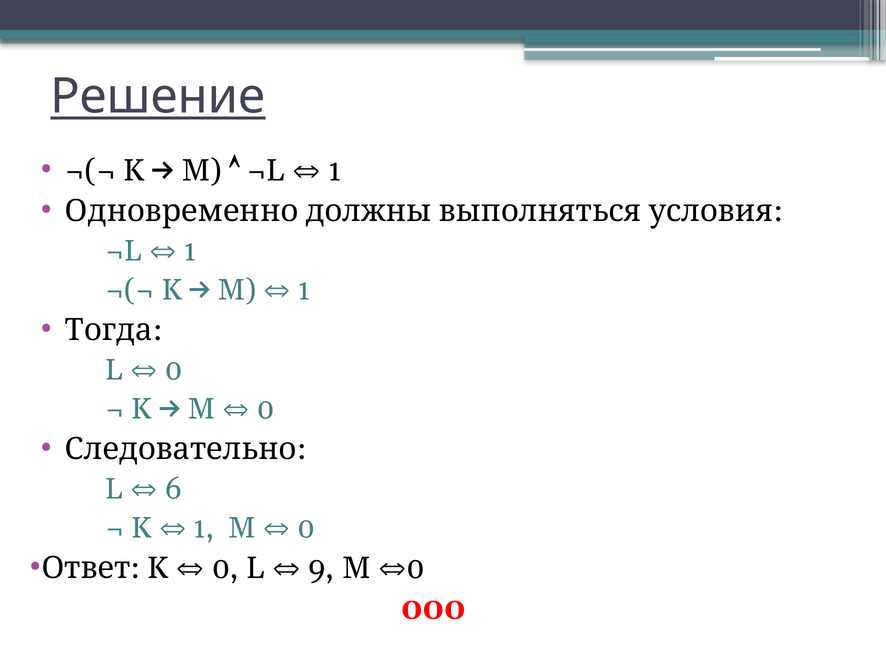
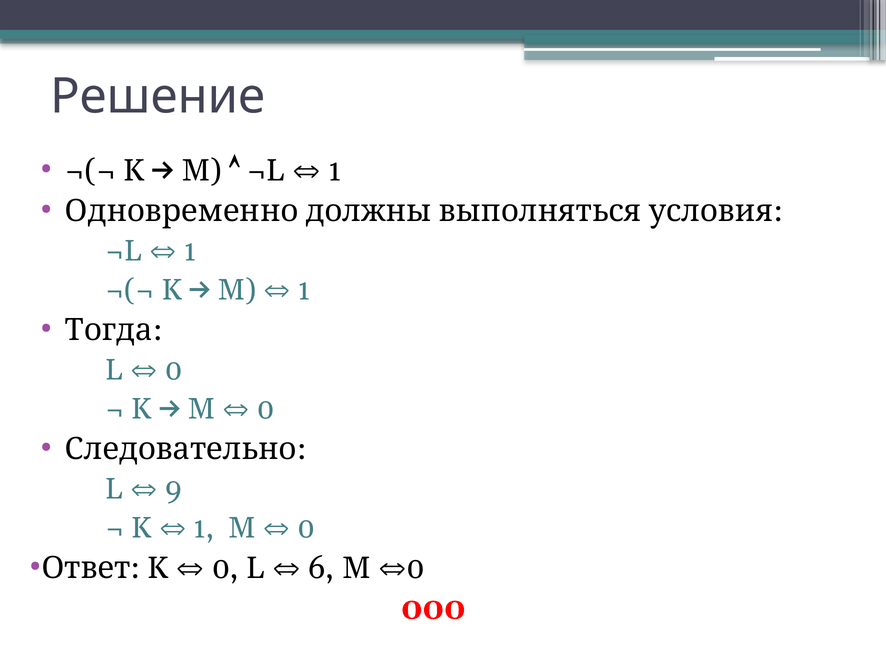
Решение underline: present -> none (158, 97)
6: 6 -> 9 (174, 488)
9: 9 -> 6 (321, 568)
